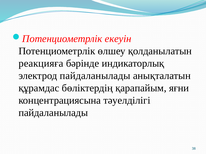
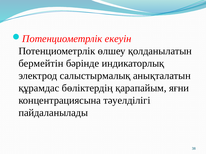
реакцияға: реакцияға -> бермейтін (41, 64)
электрод пайдаланылады: пайдаланылады -> салыстырмалық (95, 76)
